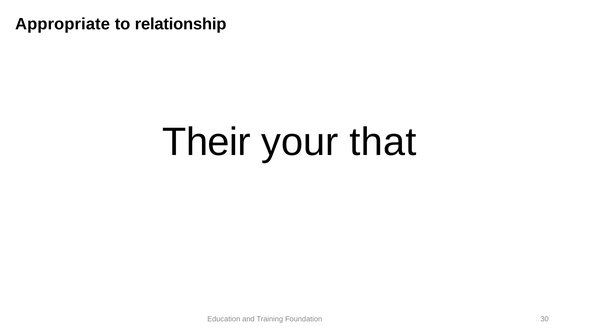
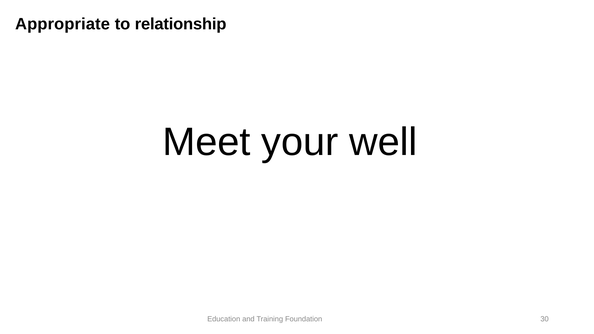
Their: Their -> Meet (206, 142)
that: that -> well (383, 142)
